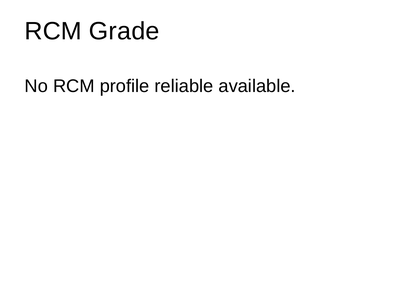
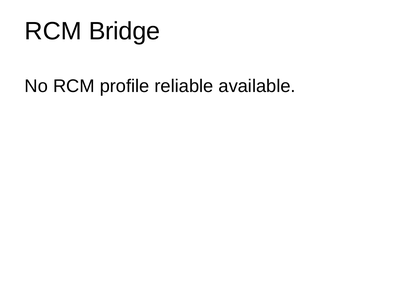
Grade: Grade -> Bridge (124, 31)
